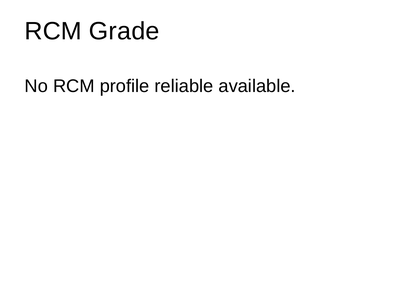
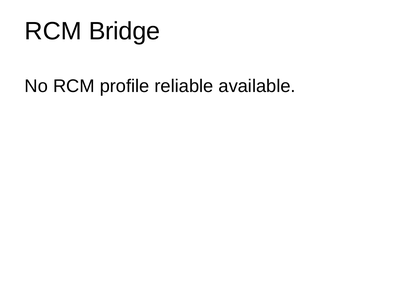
Grade: Grade -> Bridge (124, 31)
